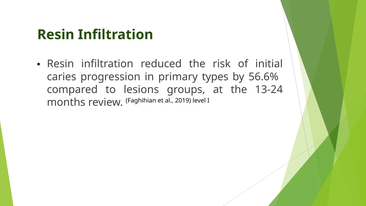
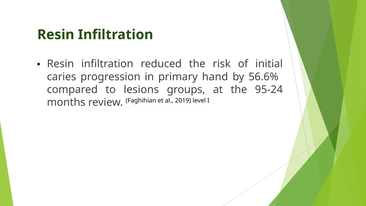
types: types -> hand (215, 77)
13-24: 13-24 -> 95-24 (269, 89)
